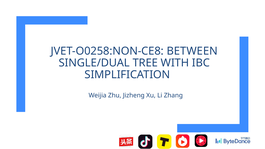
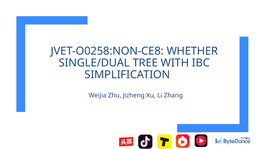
BETWEEN: BETWEEN -> WHETHER (192, 51)
